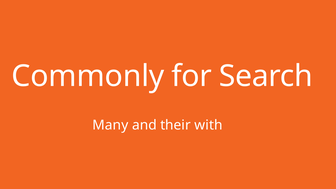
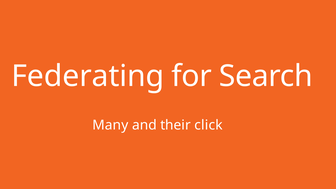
Commonly: Commonly -> Federating (88, 76)
with: with -> click (209, 125)
